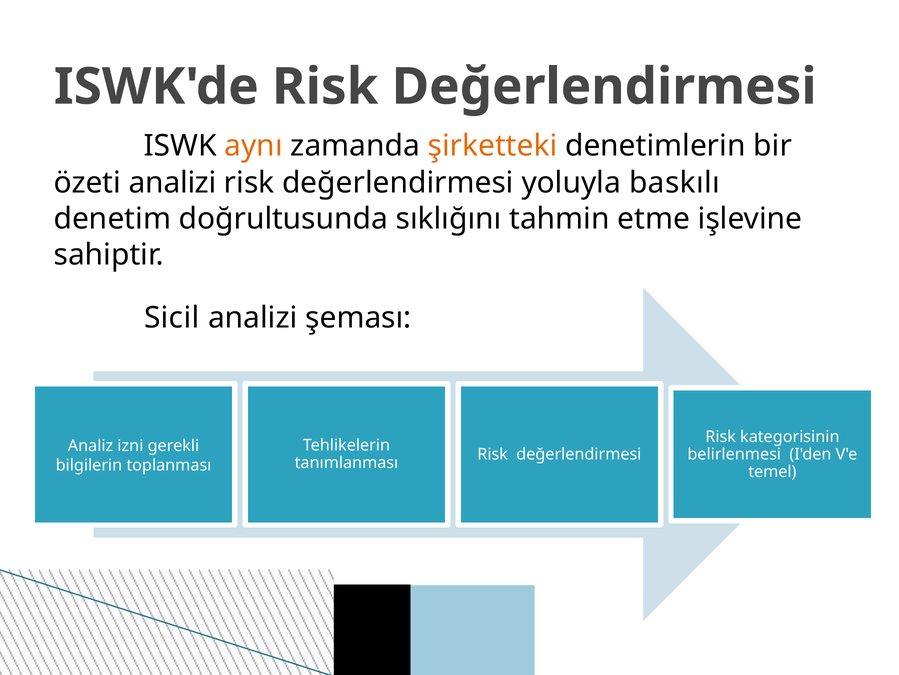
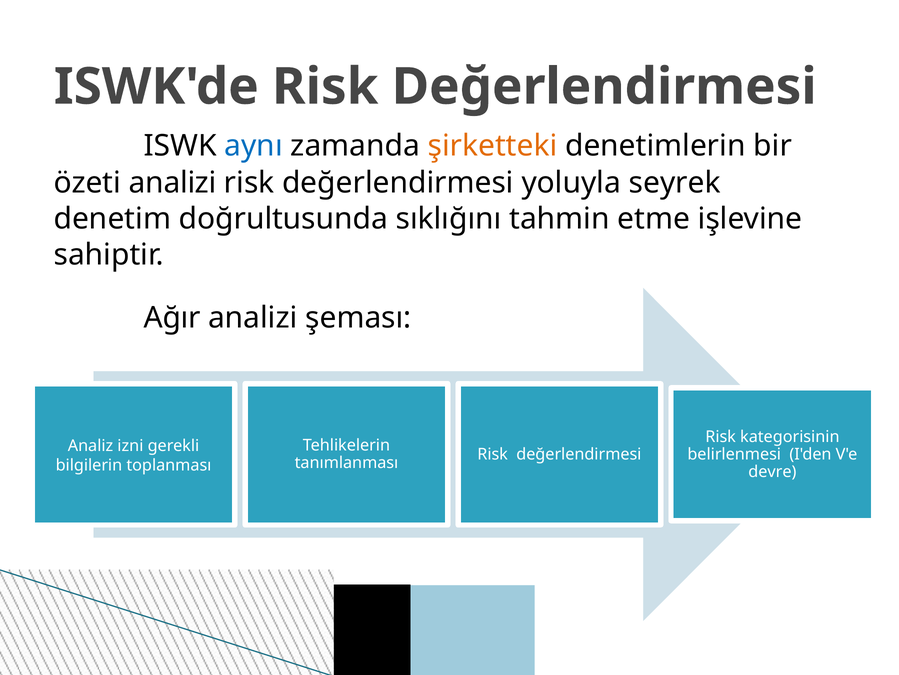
aynı colour: orange -> blue (254, 146)
baskılı: baskılı -> seyrek (675, 183)
Sicil: Sicil -> Ağır (172, 317)
temel: temel -> devre (772, 471)
